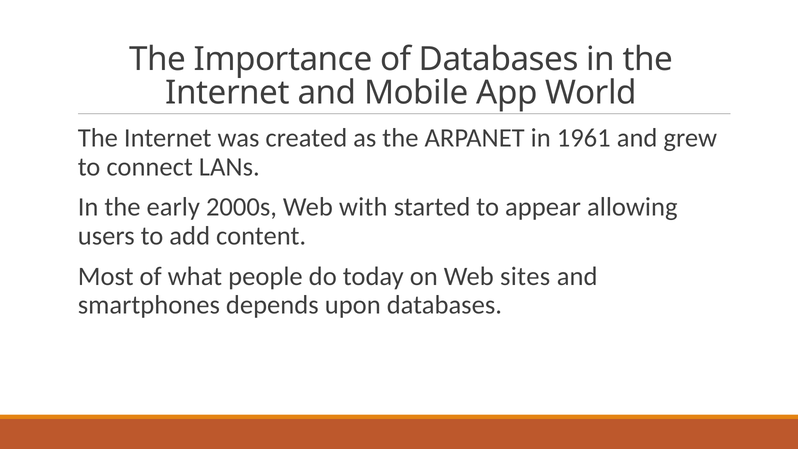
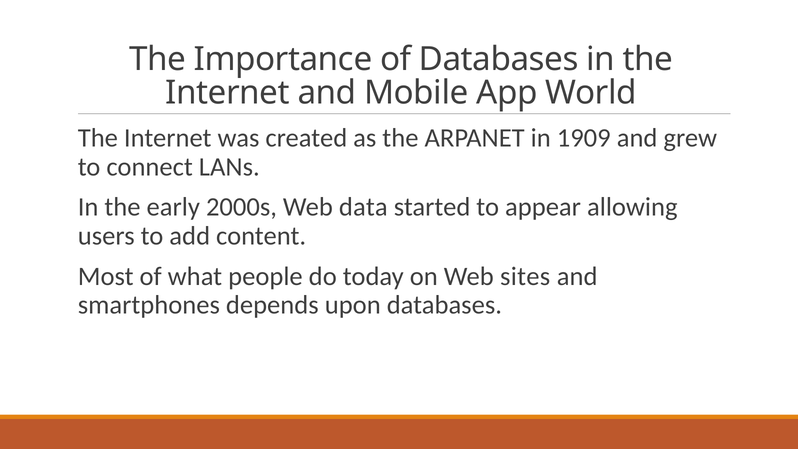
1961: 1961 -> 1909 (584, 138)
with: with -> data (363, 207)
